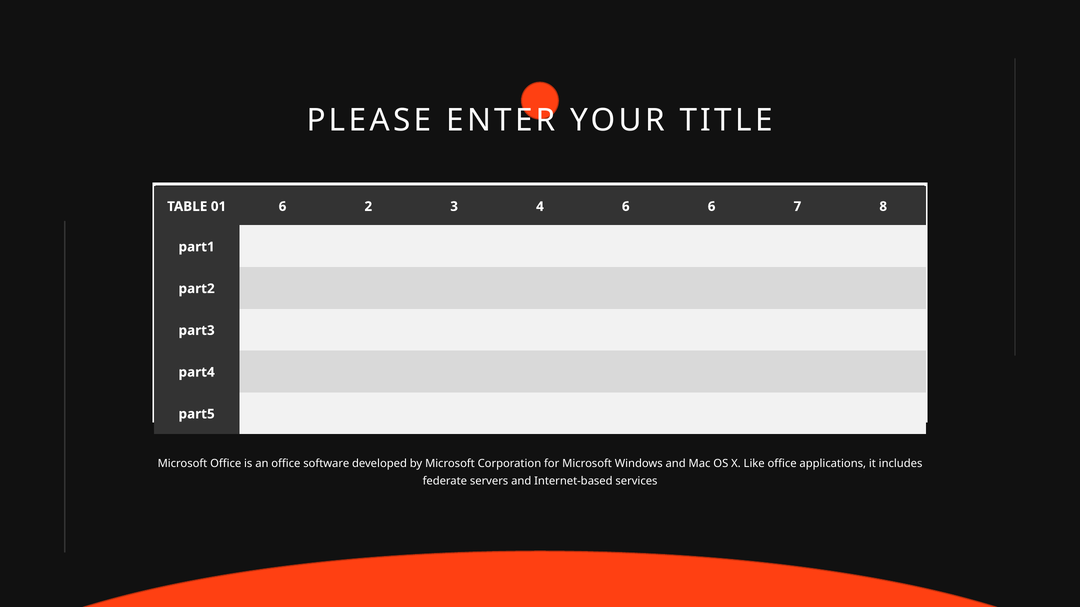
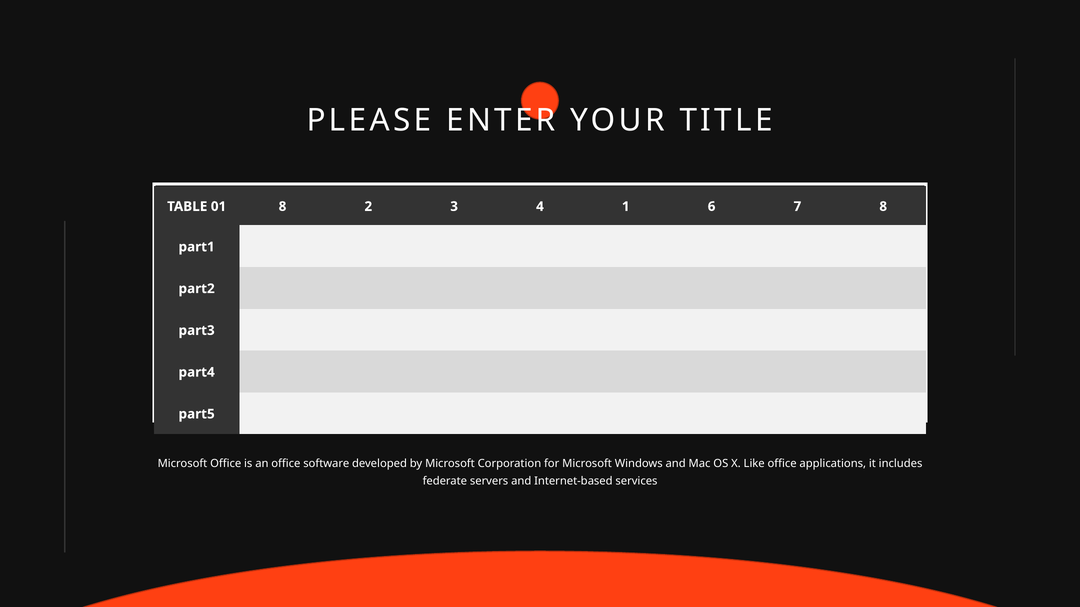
01 6: 6 -> 8 (283, 207)
4 6: 6 -> 1 (626, 207)
